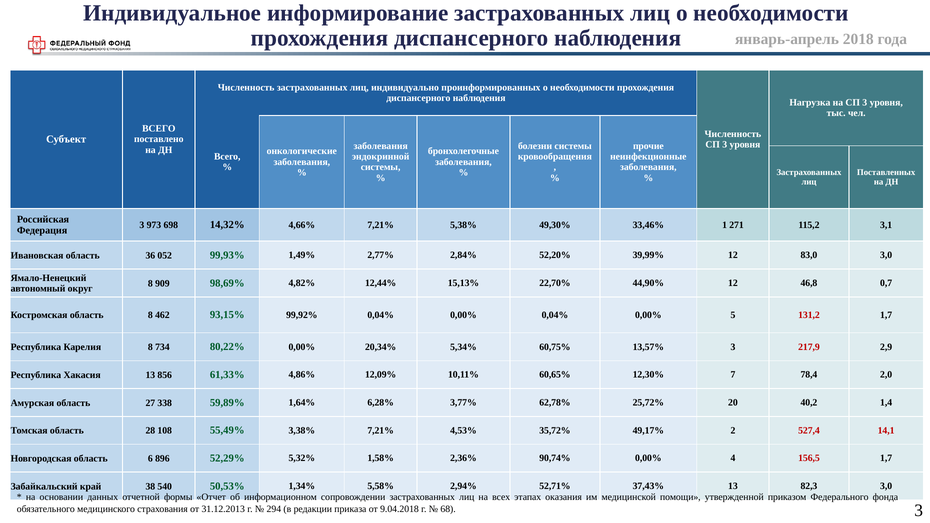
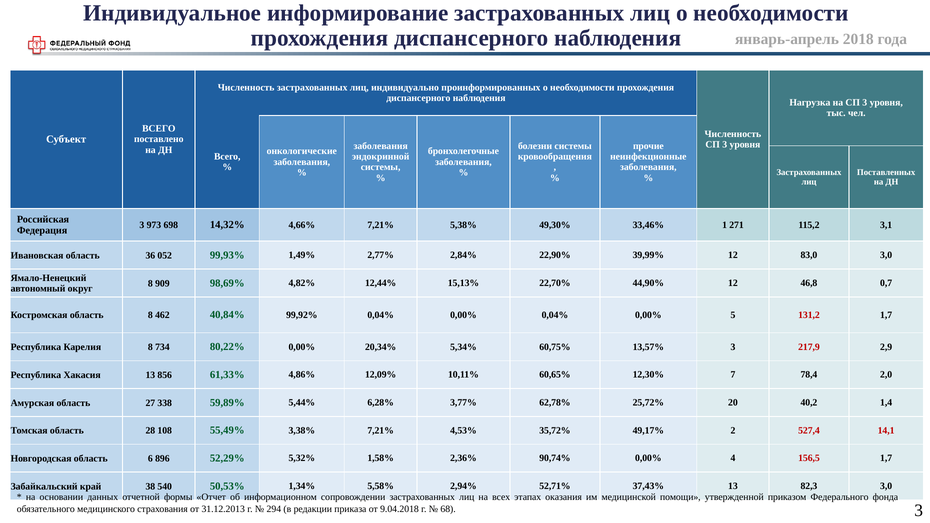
52,20%: 52,20% -> 22,90% (555, 255)
93,15%: 93,15% -> 40,84% (227, 315)
1,64%: 1,64% -> 5,44% (302, 403)
